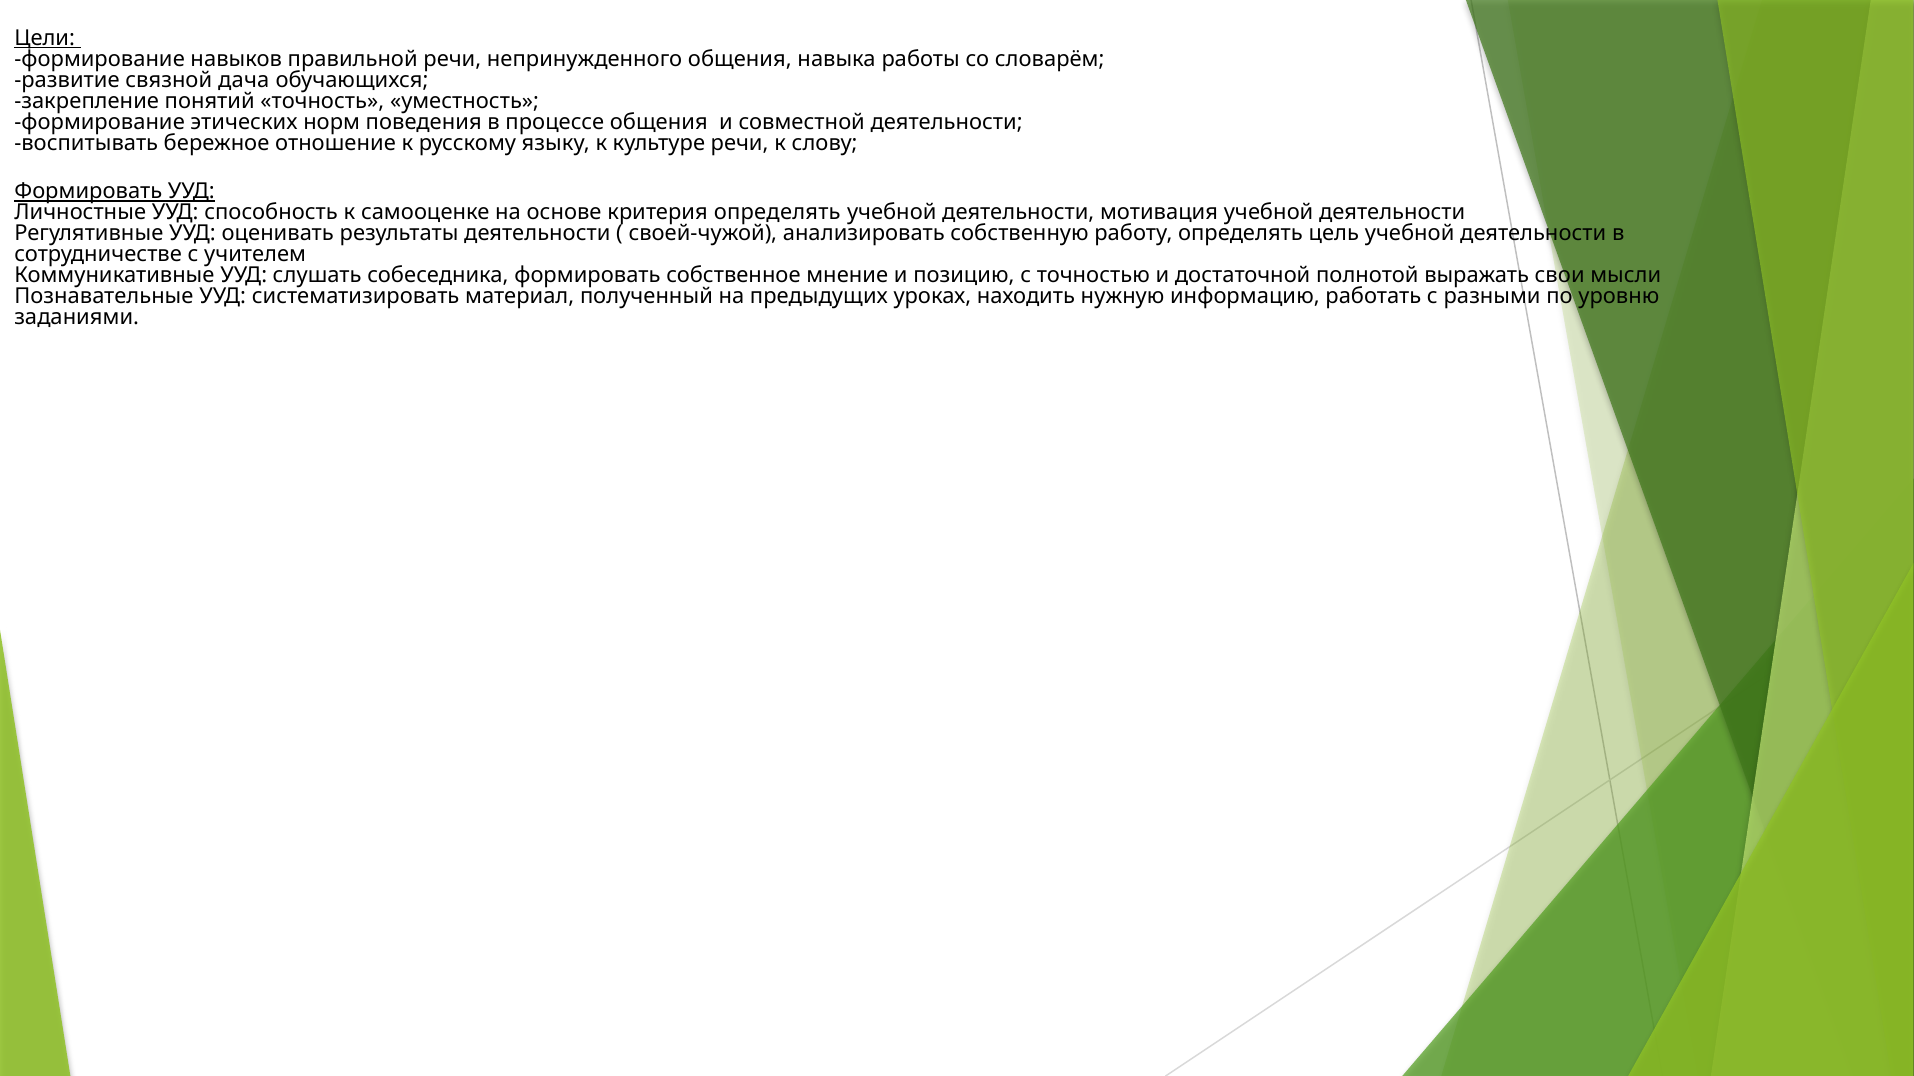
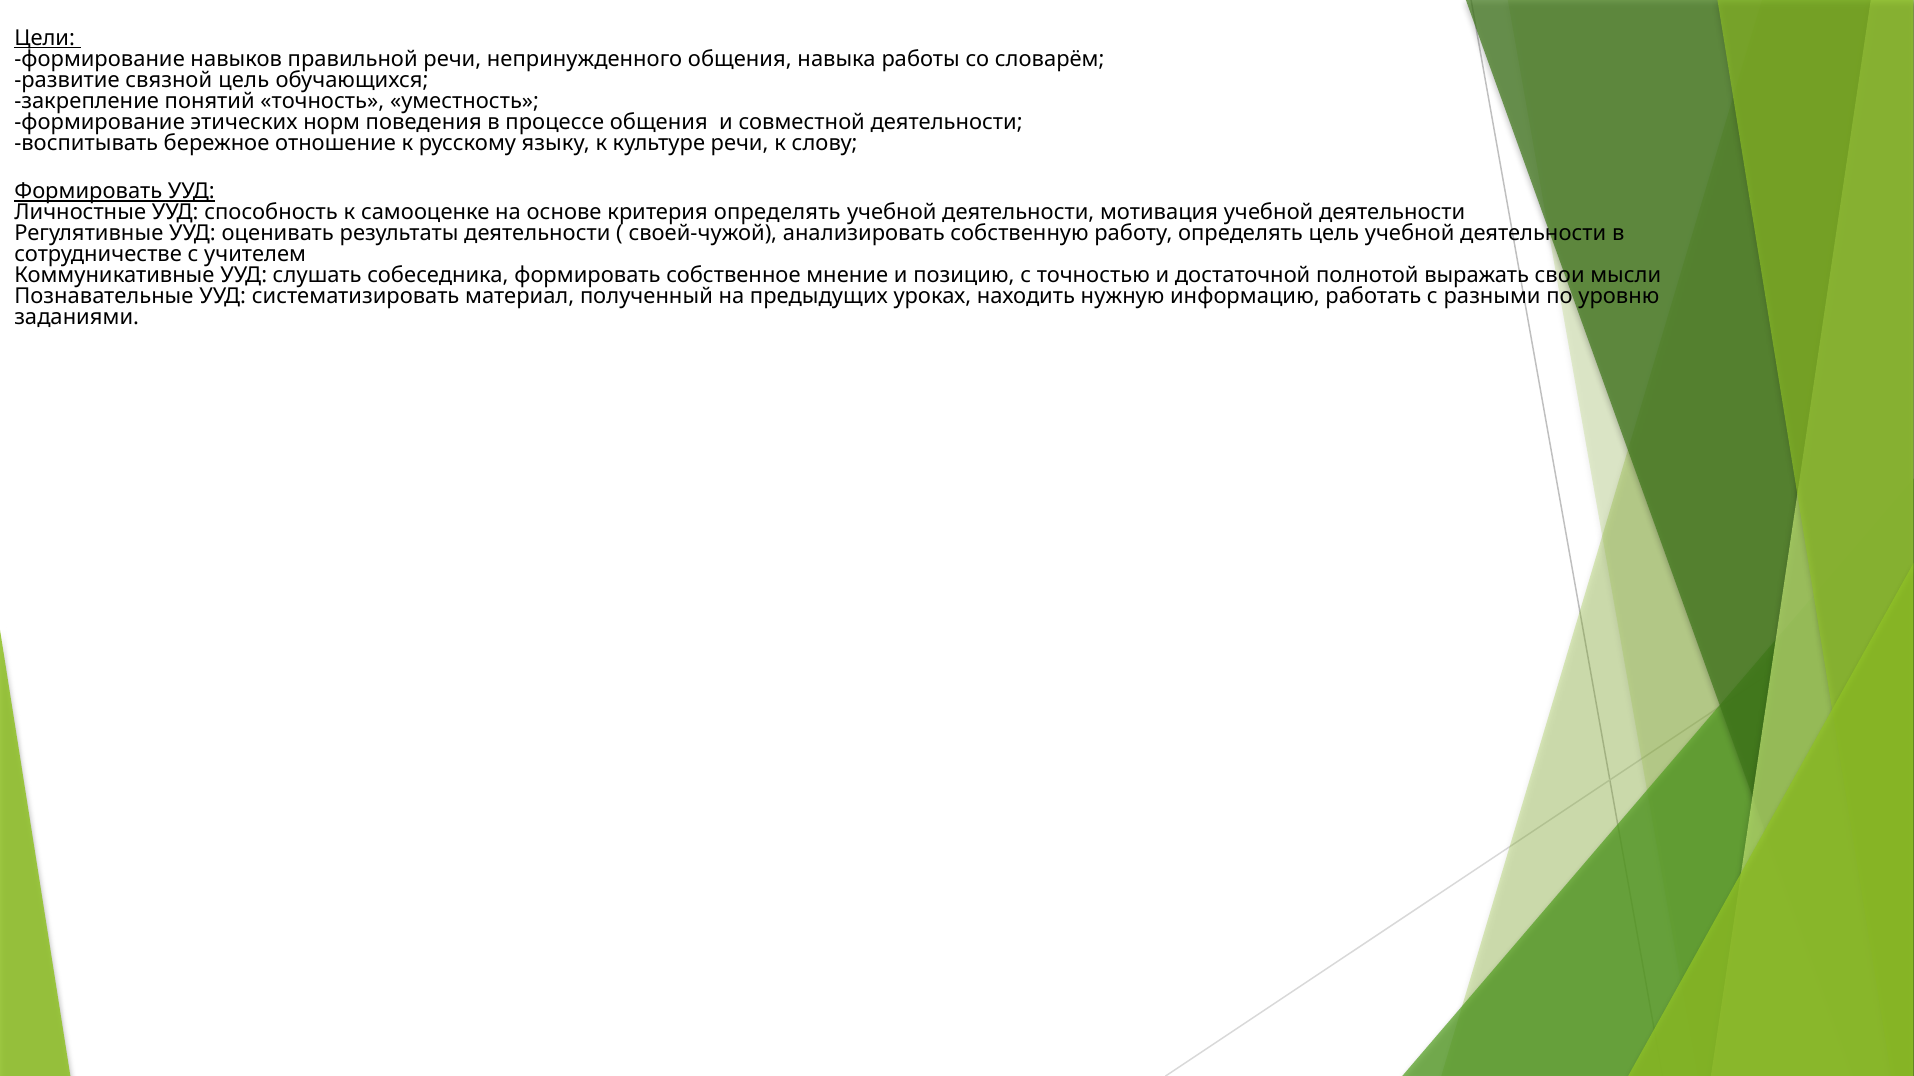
связной дача: дача -> цель (244, 80)
